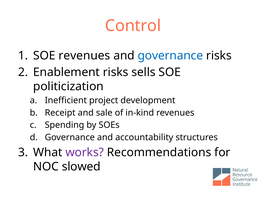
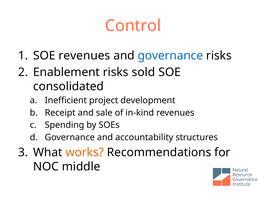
sells: sells -> sold (143, 72)
politicization: politicization -> consolidated (68, 87)
works colour: purple -> orange (85, 153)
slowed: slowed -> middle (81, 167)
